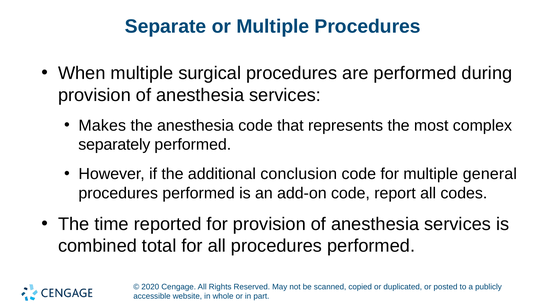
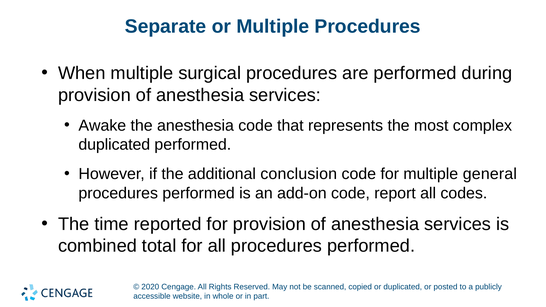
Makes: Makes -> Awake (102, 126)
separately: separately -> duplicated (114, 145)
